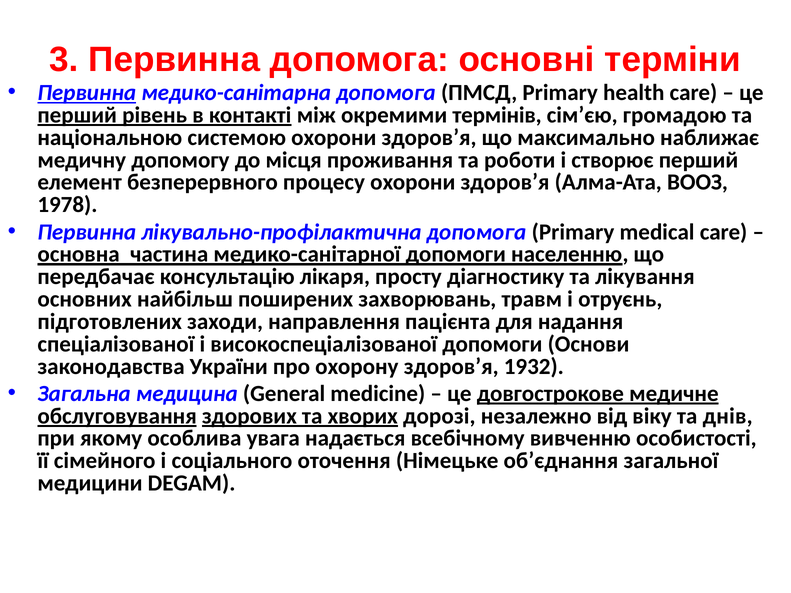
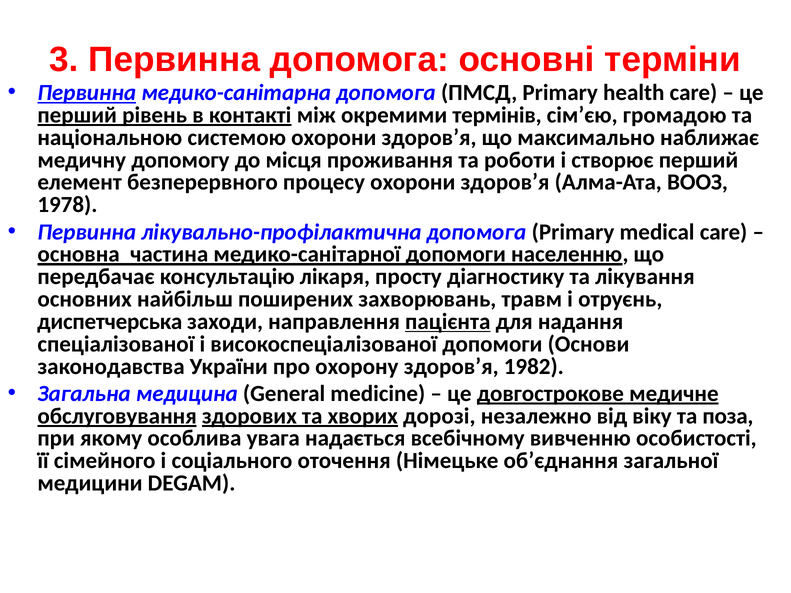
підготовлених: підготовлених -> диспетчерська (110, 322)
пацієнта underline: none -> present (448, 322)
1932: 1932 -> 1982 (534, 367)
днів: днів -> поза (728, 416)
